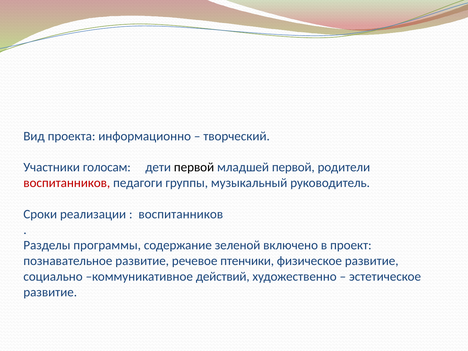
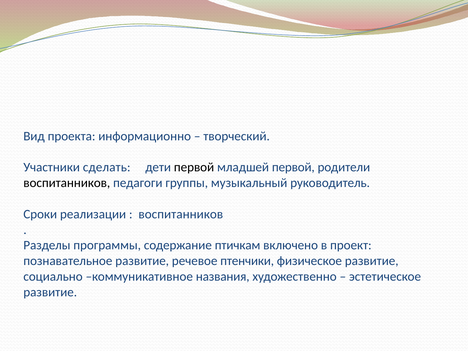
голосам: голосам -> сделать (107, 167)
воспитанников colour: red -> black (67, 183)
зеленой: зеленой -> птичкам (238, 245)
действий: действий -> названия (223, 277)
